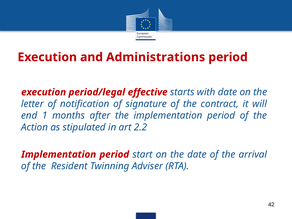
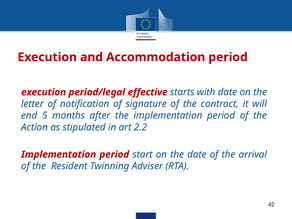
Administrations: Administrations -> Accommodation (156, 57)
1: 1 -> 5 (45, 116)
